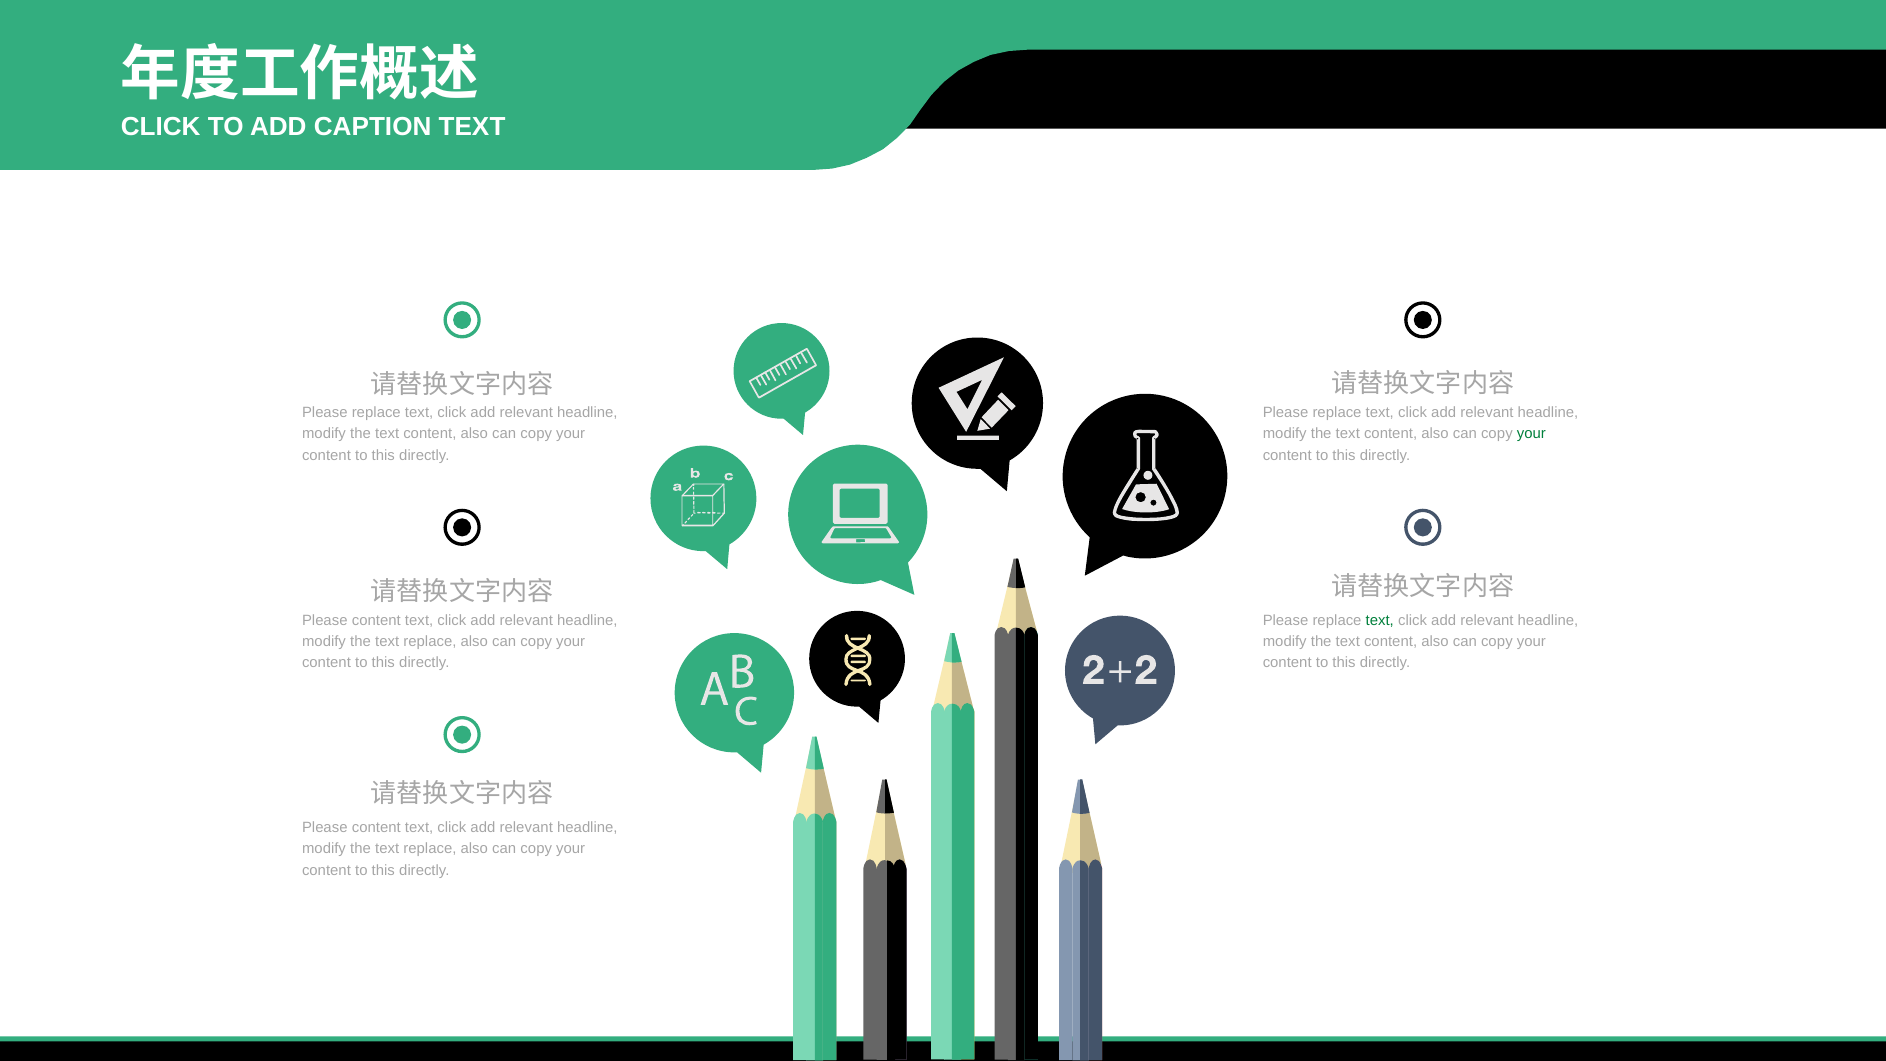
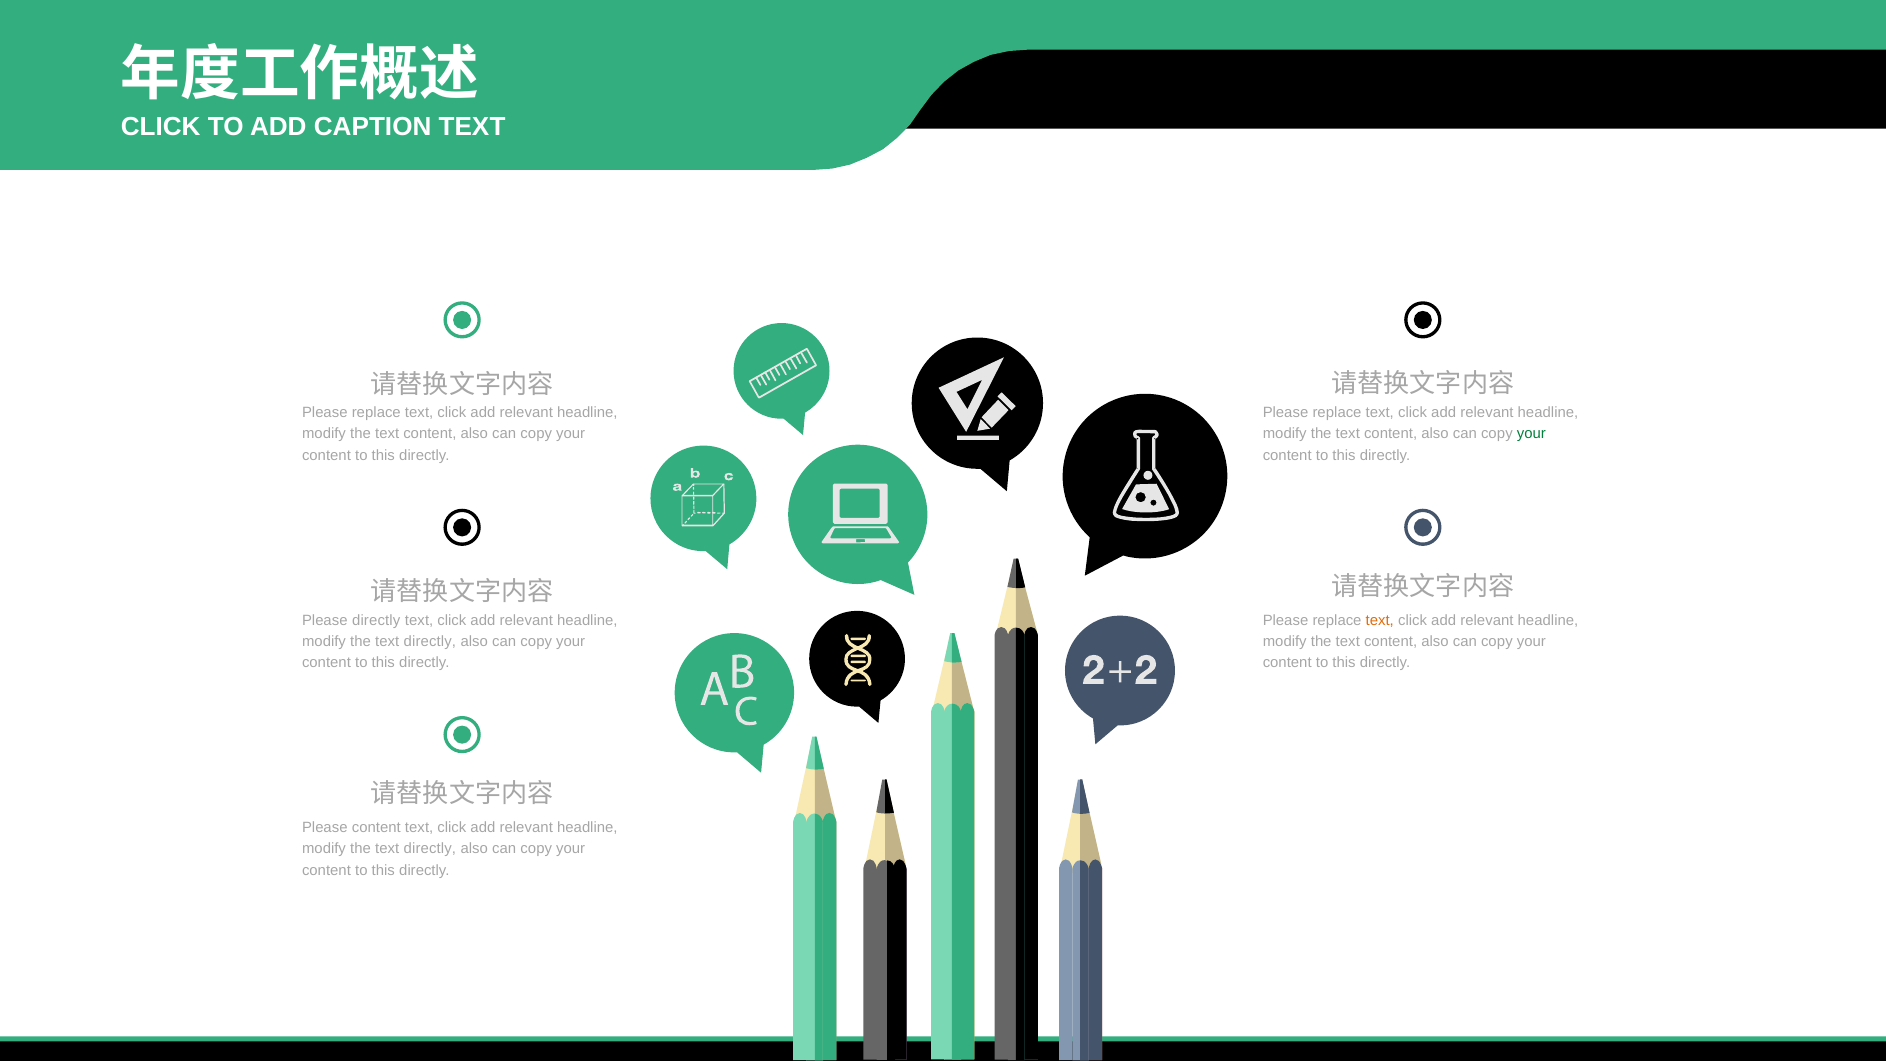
content: content -> directly (376, 620)
text colour: green -> orange (1380, 620)
replace: replace -> directly (430, 641)
replace: replace -> directly (430, 849)
